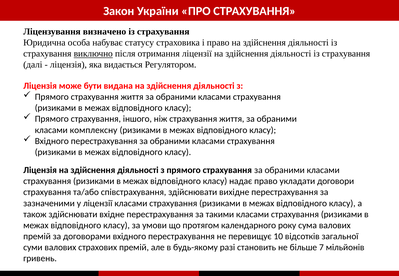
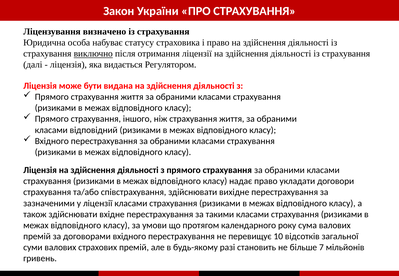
комплексну: комплексну -> відповідний (94, 130)
